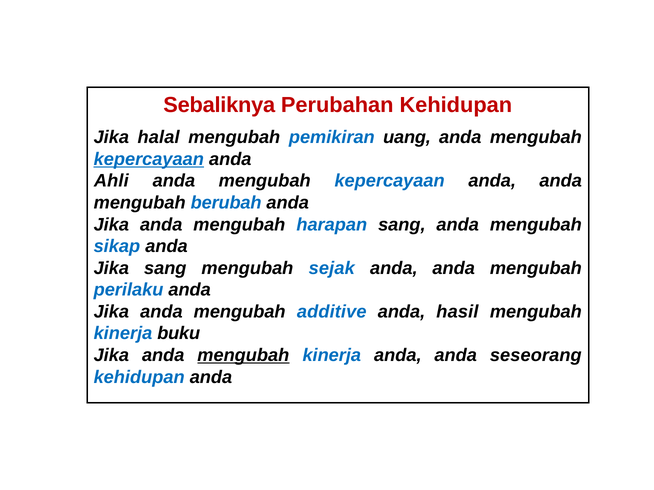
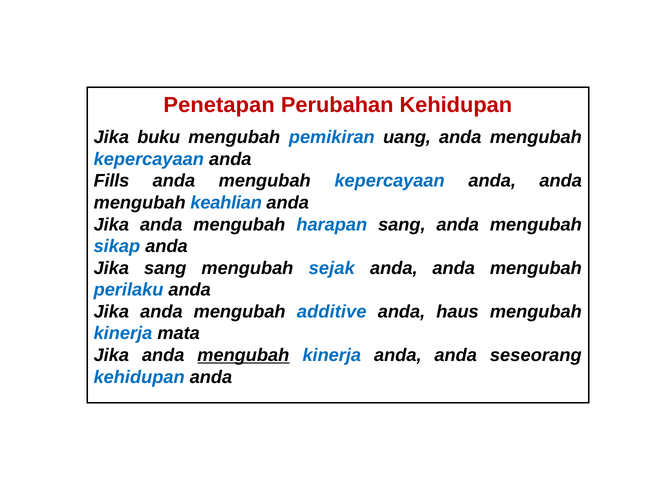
Sebaliknya: Sebaliknya -> Penetapan (219, 105)
halal: halal -> buku (159, 138)
kepercayaan underline: present -> none (149, 159)
Ahli: Ahli -> Fills (111, 181)
berubah: berubah -> keahlian (226, 203)
hasil: hasil -> haus (457, 312)
buku: buku -> mata (179, 334)
